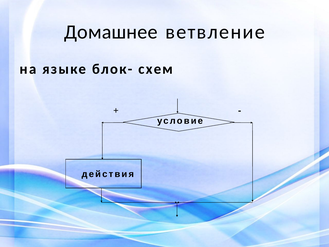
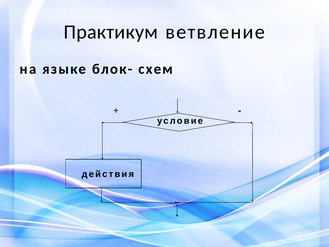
Домашнее: Домашнее -> Практикум (111, 32)
